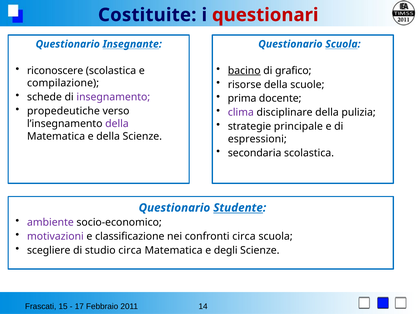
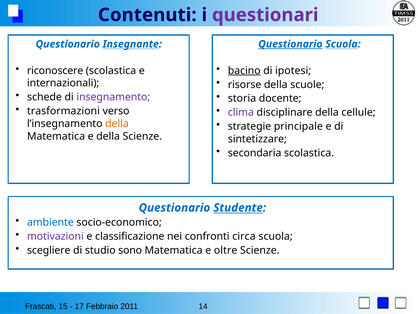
Costituite: Costituite -> Contenuti (147, 15)
questionari colour: red -> purple (265, 15)
Questionario underline: none -> present (290, 44)
grafico: grafico -> ipotesi (293, 70)
compilazione: compilazione -> internazionali (63, 83)
prima: prima -> storia (242, 98)
propedeutiche: propedeutiche -> trasformazioni (63, 111)
pulizia: pulizia -> cellule (359, 112)
della colour: purple -> orange (117, 123)
espressioni: espressioni -> sintetizzare (257, 139)
ambiente colour: purple -> blue (50, 222)
studio circa: circa -> sono (130, 250)
degli: degli -> oltre (226, 250)
